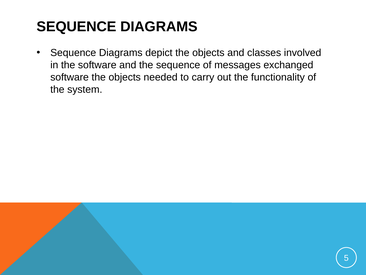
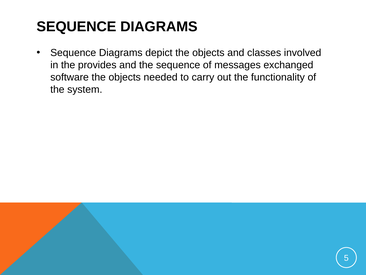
the software: software -> provides (97, 65)
